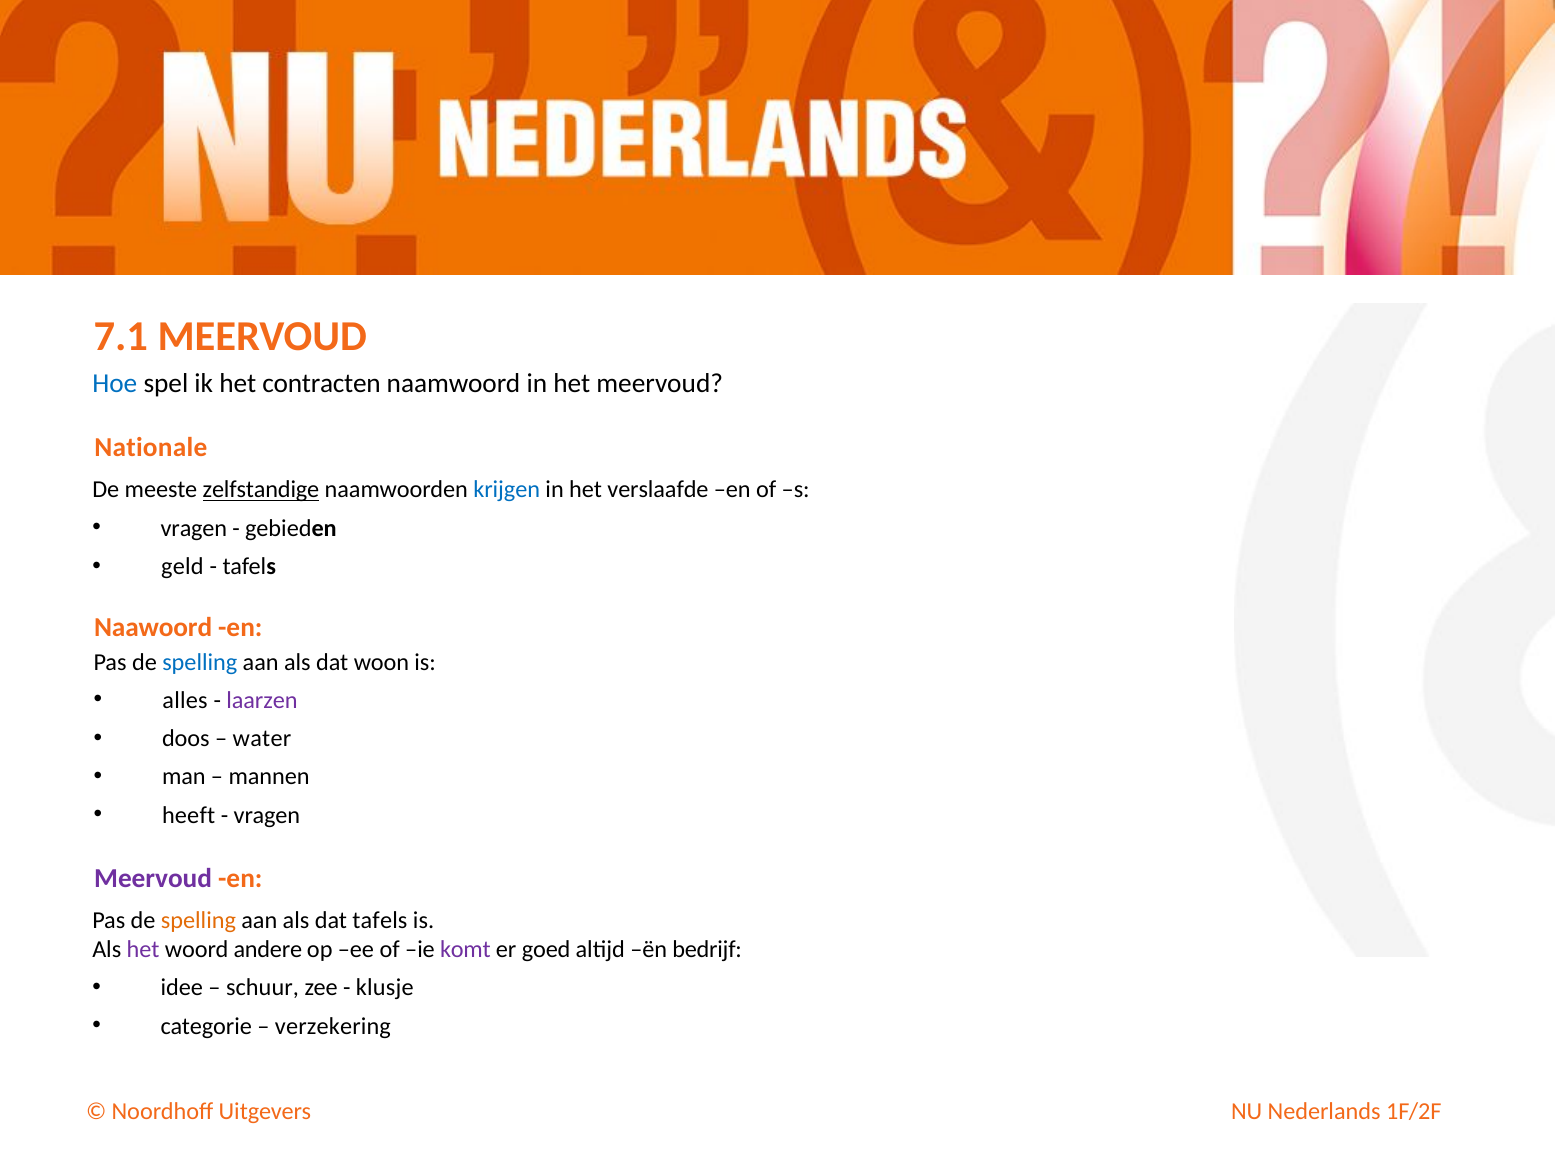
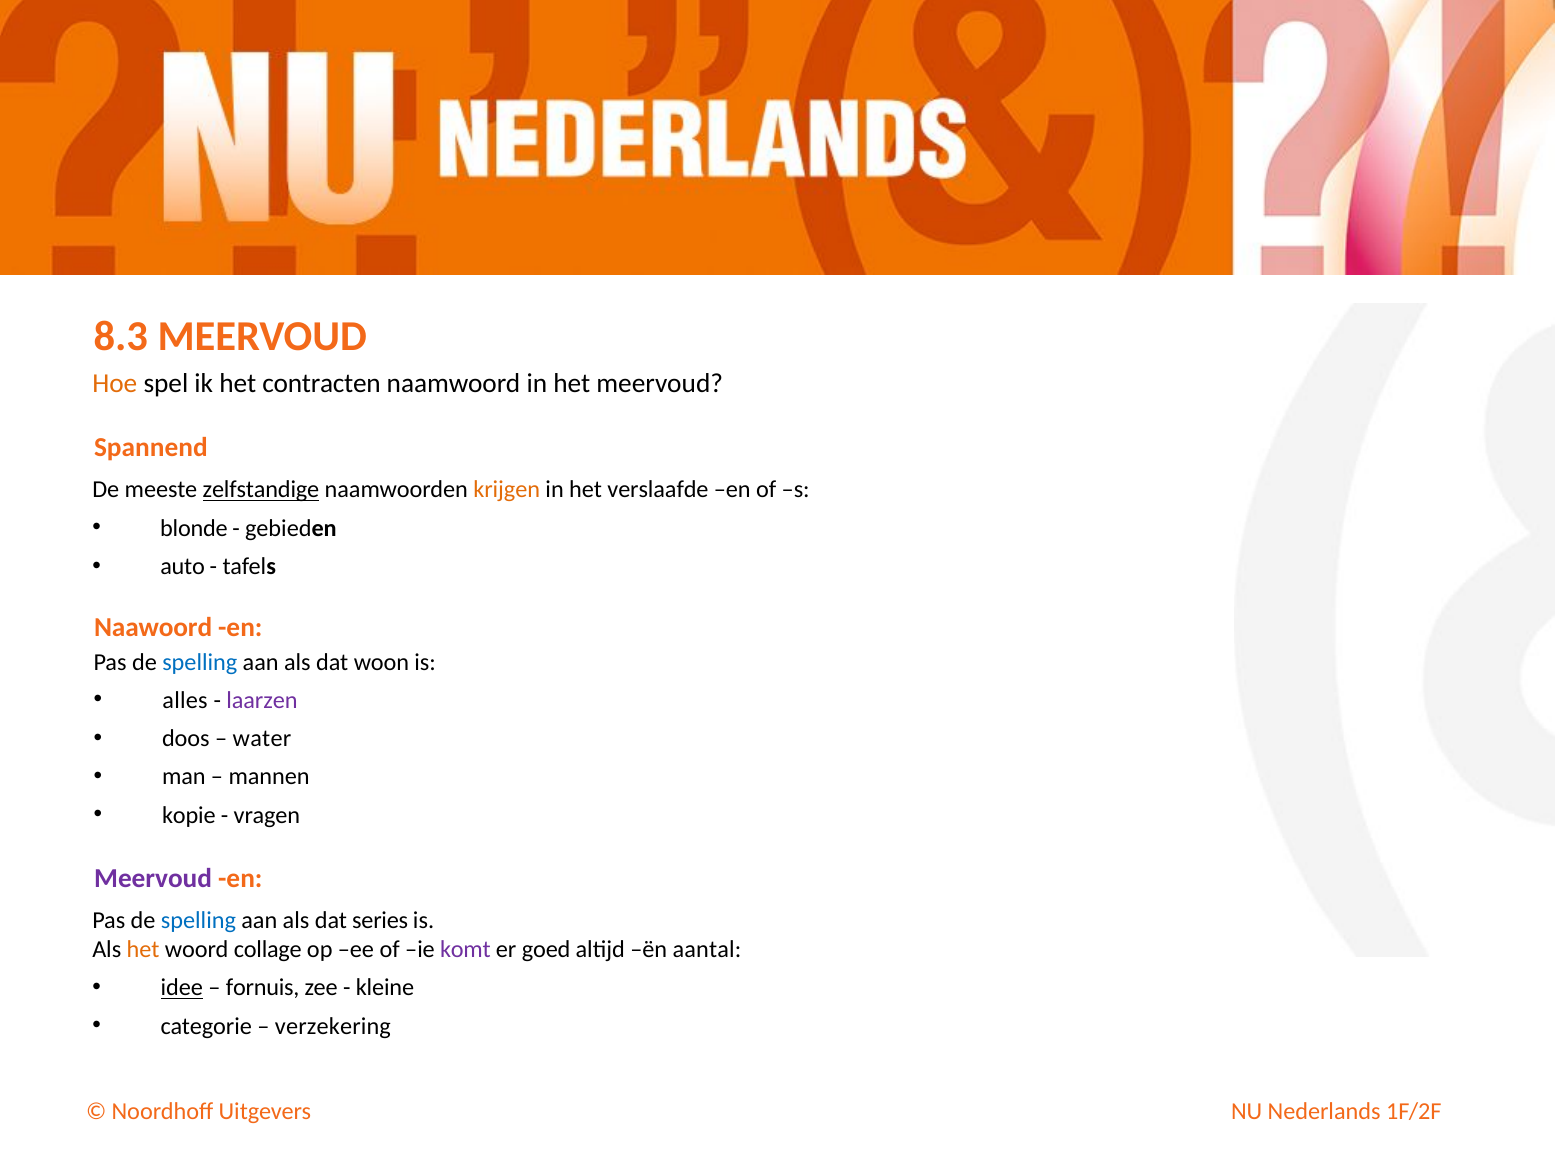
7.1: 7.1 -> 8.3 (121, 336)
Hoe colour: blue -> orange (115, 383)
Nationale: Nationale -> Spannend (151, 447)
krijgen colour: blue -> orange (507, 490)
vragen: vragen -> blonde (194, 528)
geld: geld -> auto (183, 567)
heeft: heeft -> kopie (189, 815)
spelling colour: orange -> blue (198, 921)
dat tafels: tafels -> series (380, 921)
het colour: purple -> orange (143, 950)
andere: andere -> collage (268, 950)
bedrijf: bedrijf -> aantal (707, 950)
idee underline: none -> present (182, 988)
schuur: schuur -> fornuis (263, 988)
klusje: klusje -> kleine (385, 988)
